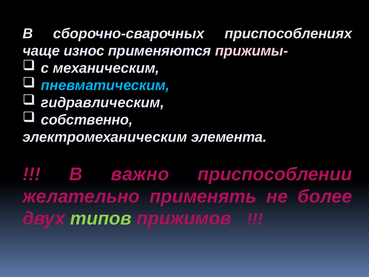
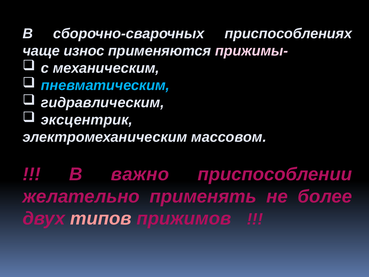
собственно: собственно -> эксцентрик (87, 120)
элемента: элемента -> массовом (229, 137)
типов colour: light green -> pink (101, 218)
